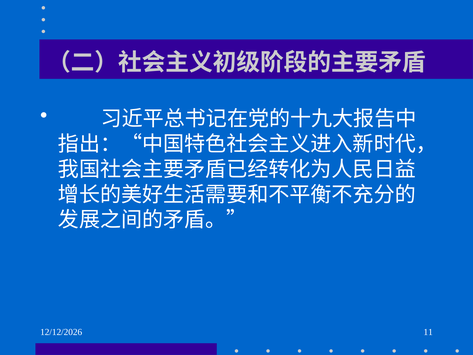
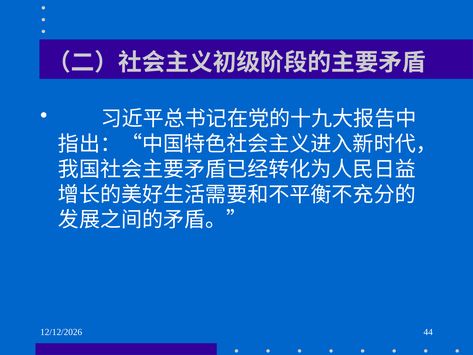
11: 11 -> 44 (428, 332)
